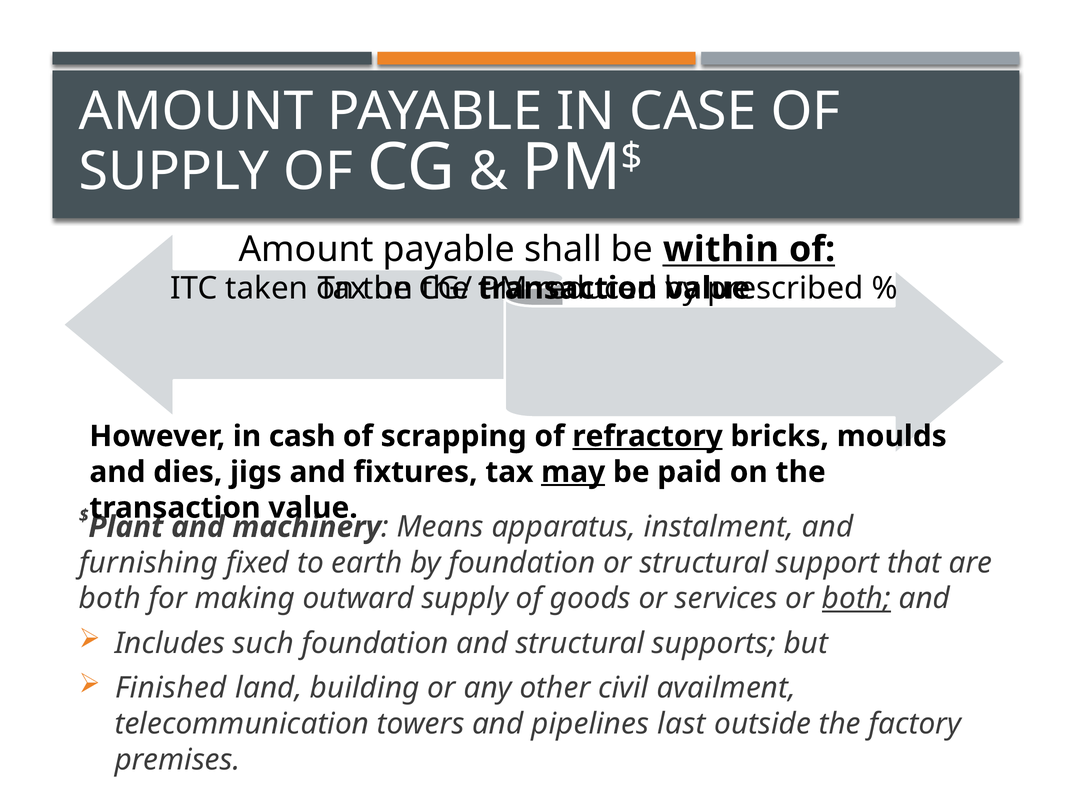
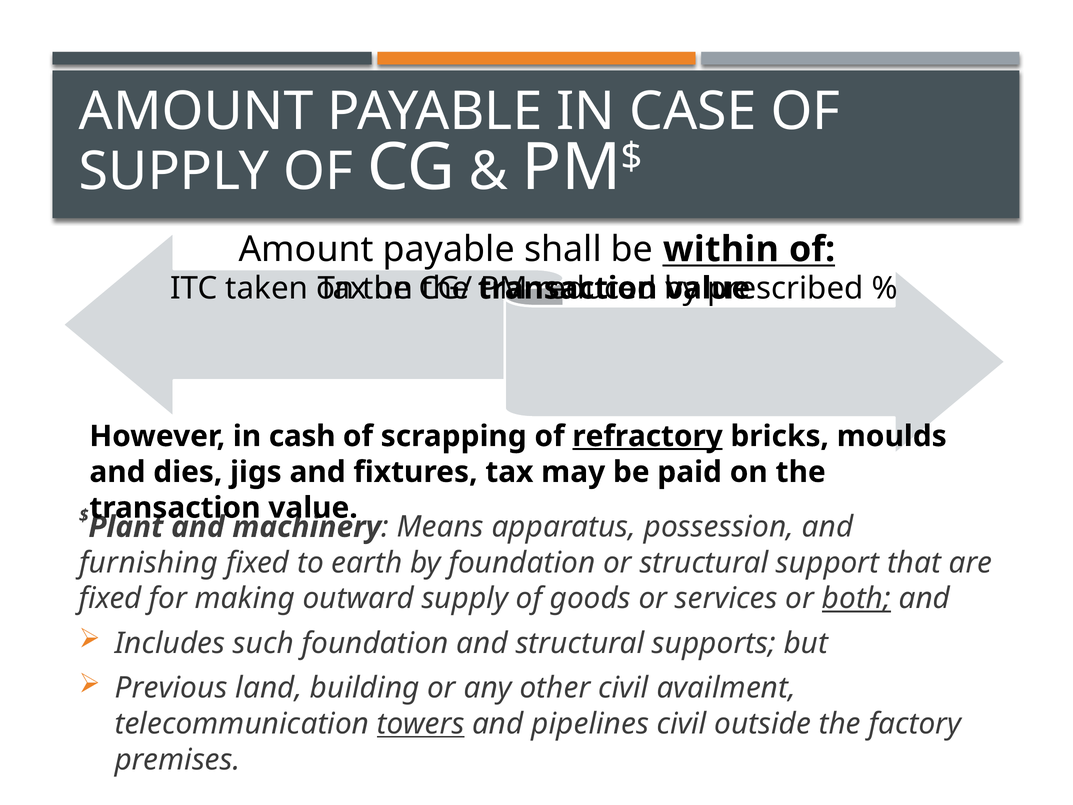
may underline: present -> none (573, 472)
instalment: instalment -> possession (719, 527)
both: both -> fixed (110, 598)
Finished: Finished -> Previous (171, 688)
towers underline: none -> present (421, 724)
pipelines last: last -> civil (682, 724)
